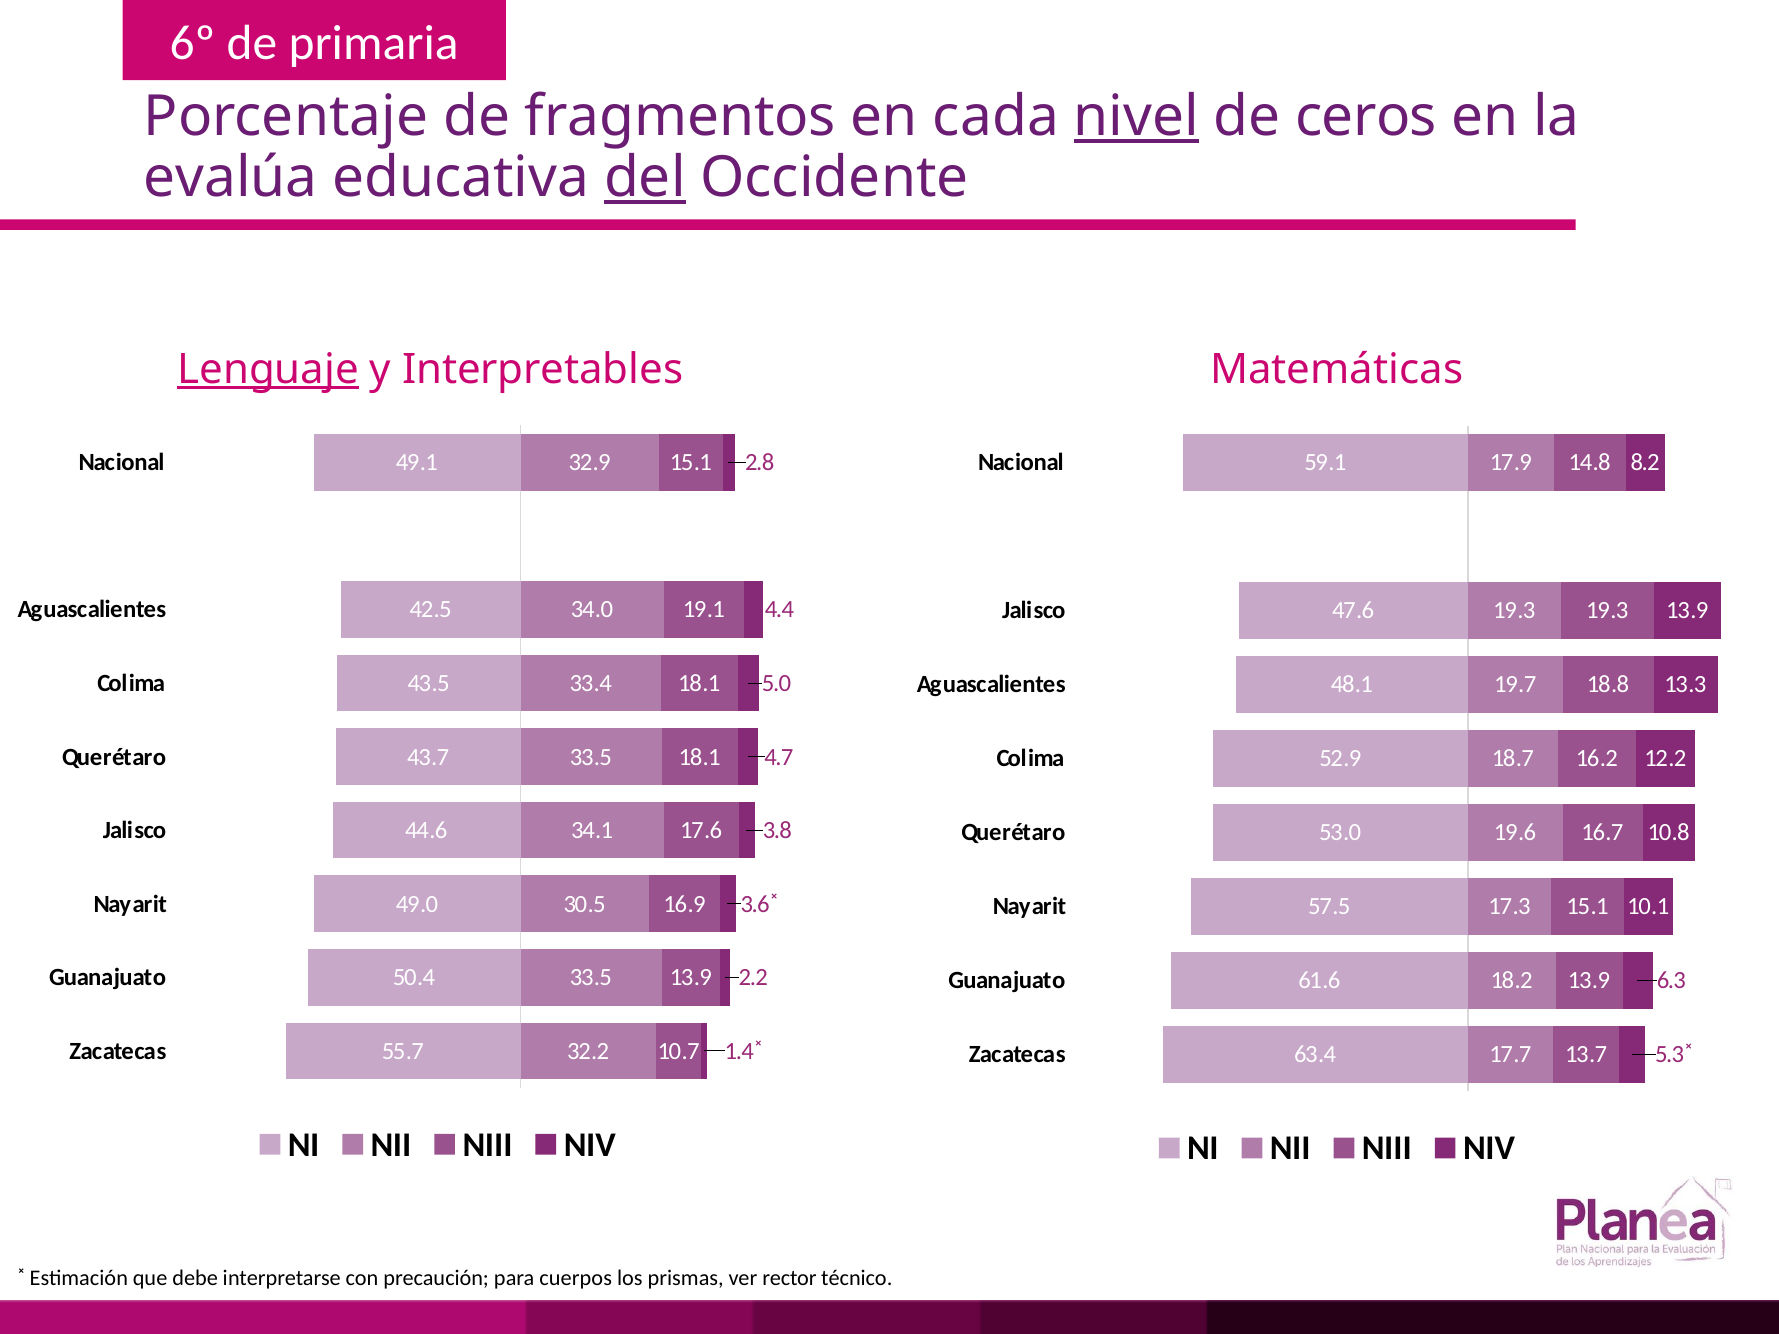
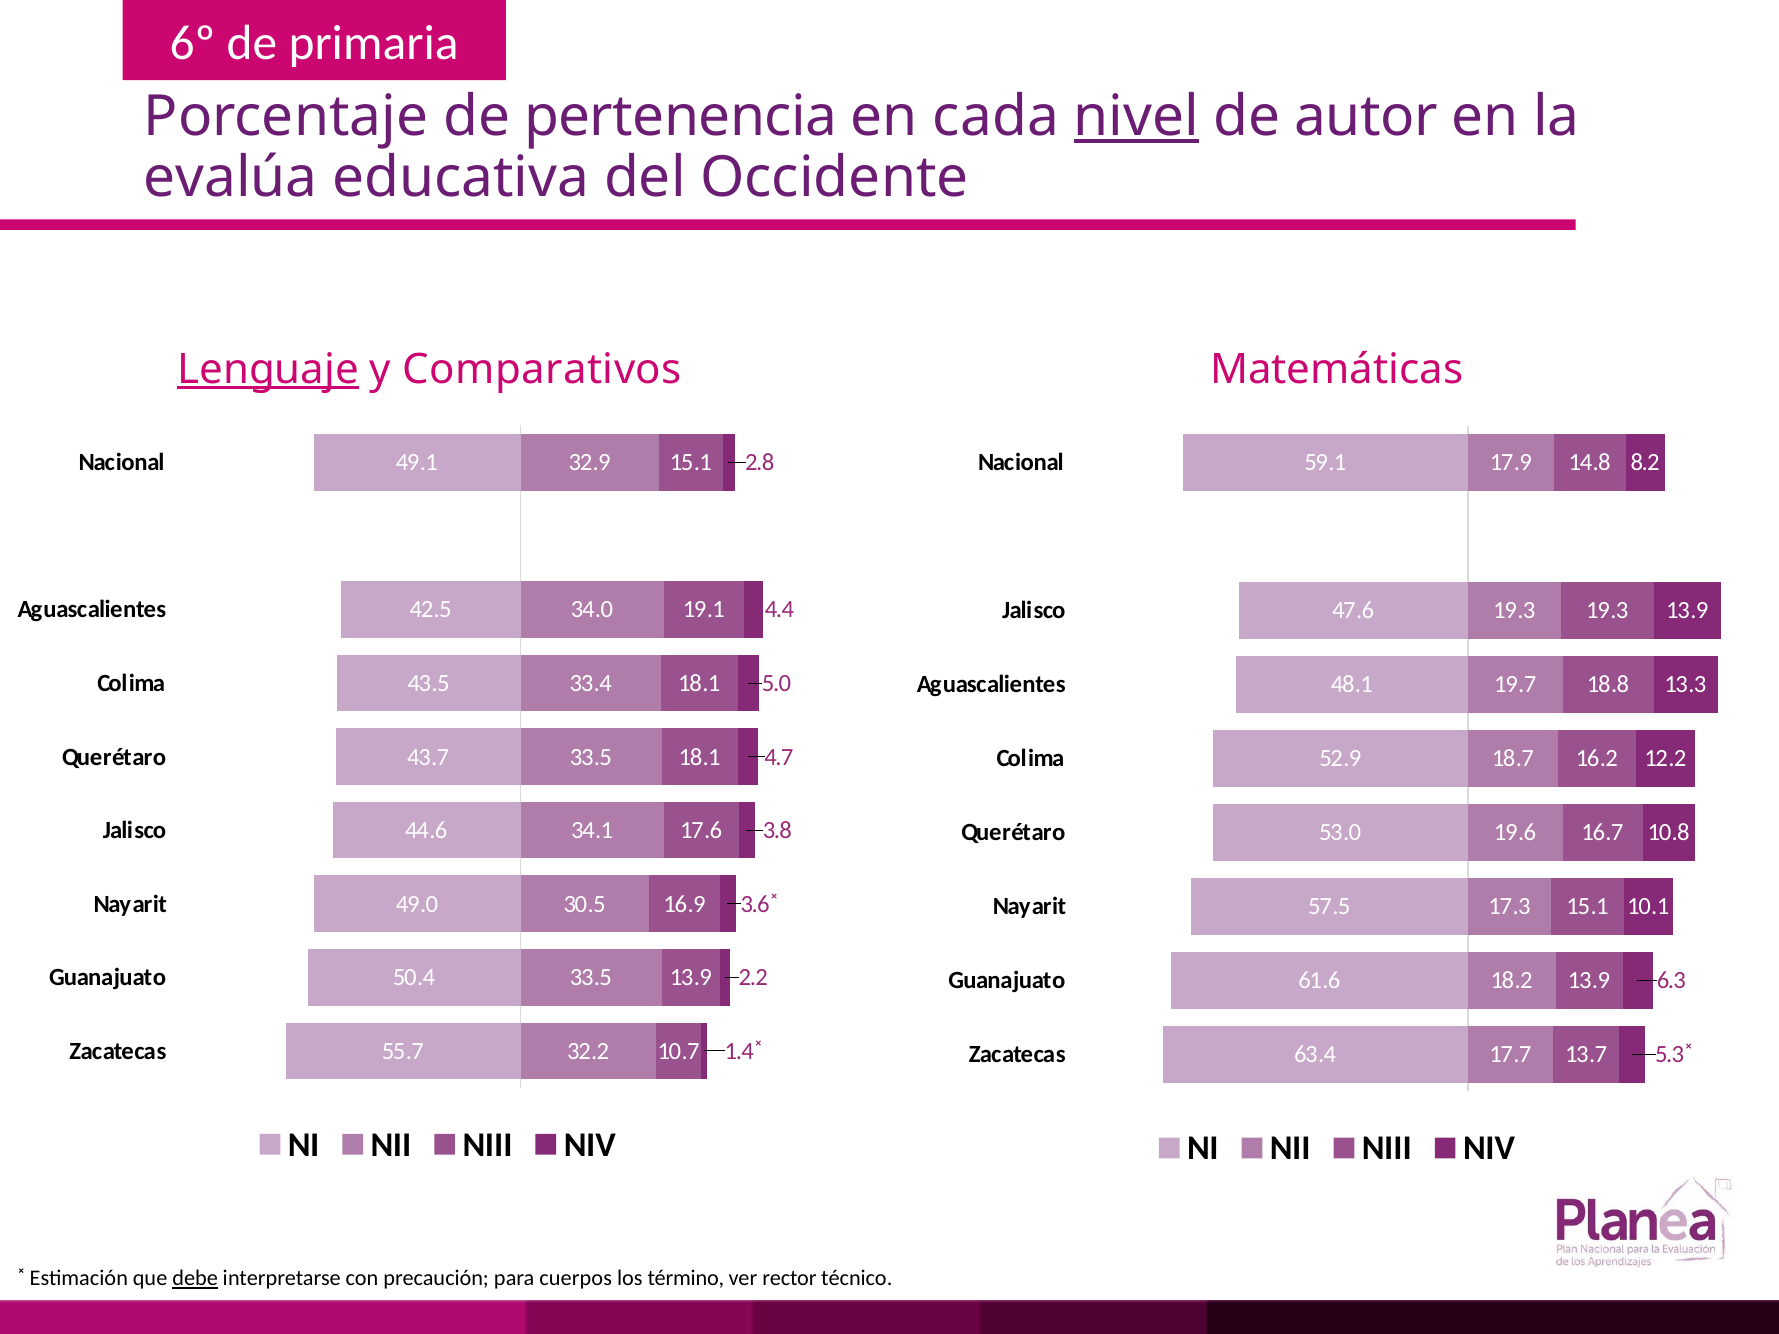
fragmentos: fragmentos -> pertenencia (681, 116)
ceros: ceros -> autor (1366, 116)
del underline: present -> none (645, 178)
Interpretables: Interpretables -> Comparativos (542, 369)
debe underline: none -> present (195, 1279)
prismas: prismas -> término (686, 1279)
